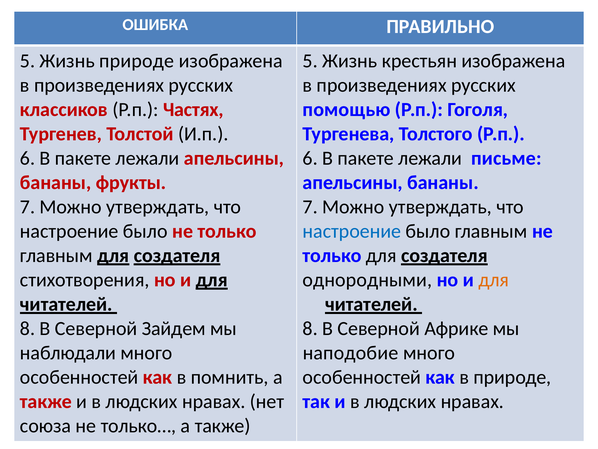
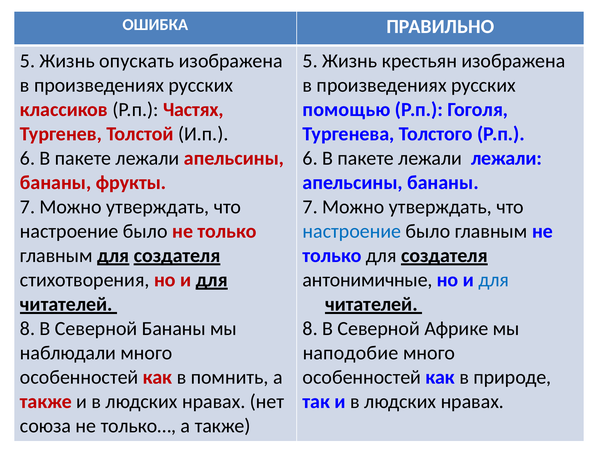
Жизнь природе: природе -> опускать (137, 61)
лежали письме: письме -> лежали (506, 158)
однородными: однородными -> антонимичные (367, 280)
для colour: orange -> blue (494, 280)
Северной Зайдем: Зайдем -> Бананы (174, 328)
